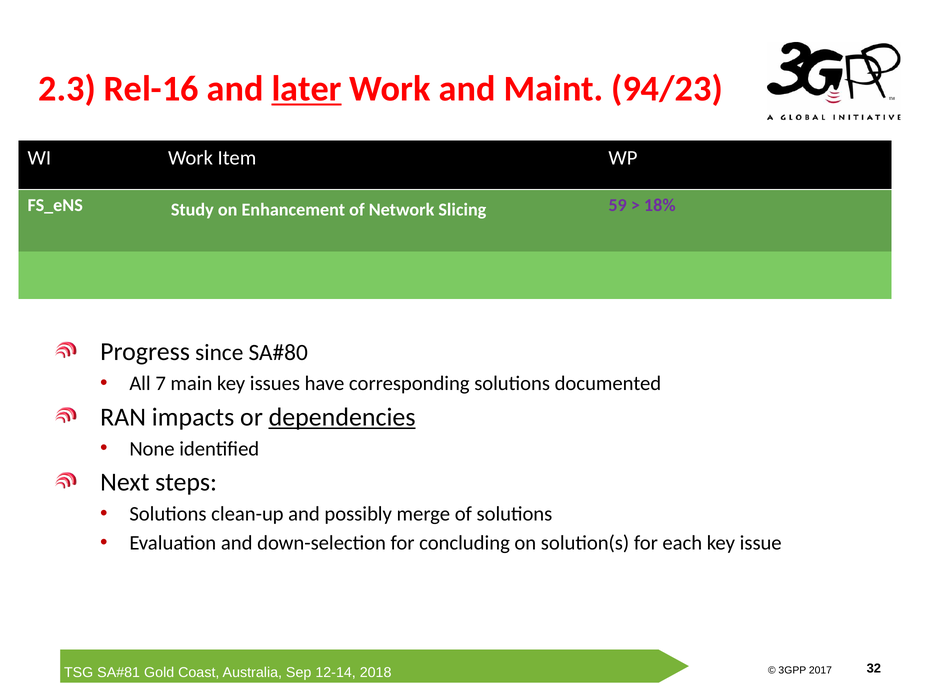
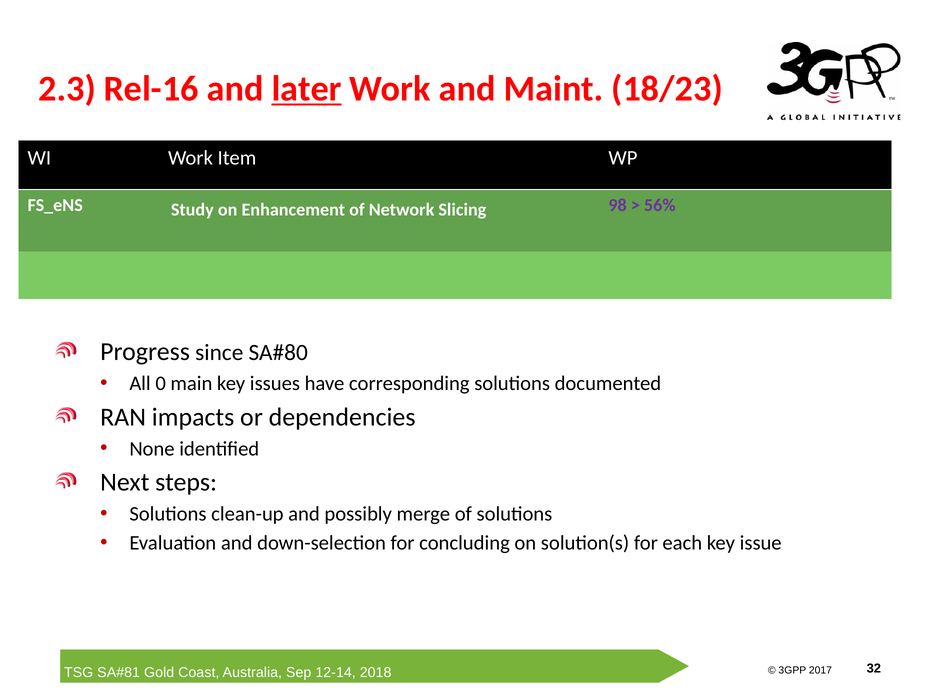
94/23: 94/23 -> 18/23 (667, 89)
59: 59 -> 98 (618, 205)
18%: 18% -> 56% (660, 205)
7: 7 -> 0 (161, 384)
dependencies underline: present -> none (342, 417)
